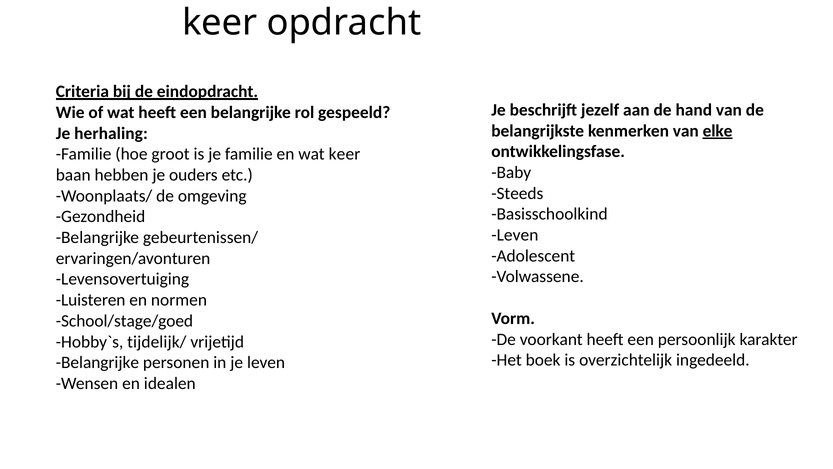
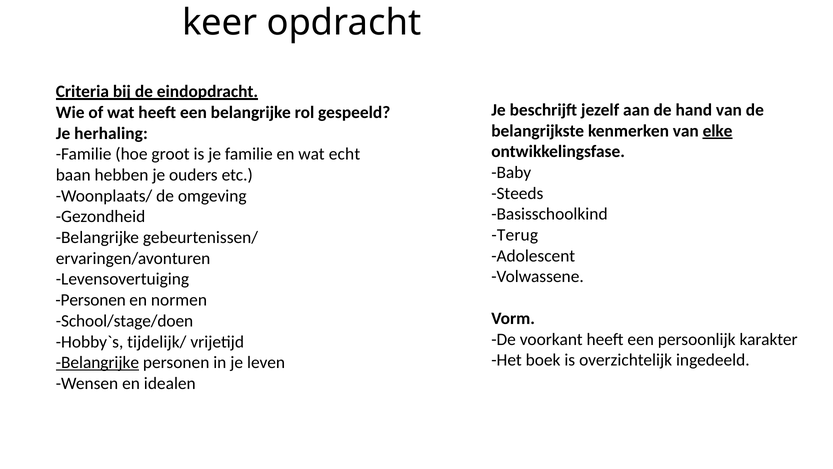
wat keer: keer -> echt (344, 154)
Leven: Leven -> Terug (515, 235)
Luisteren: Luisteren -> Personen (91, 300)
School/stage/goed: School/stage/goed -> School/stage/doen (124, 321)
Belangrijke underline: none -> present (97, 362)
